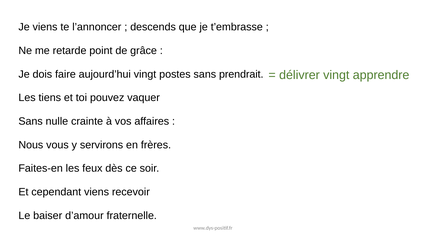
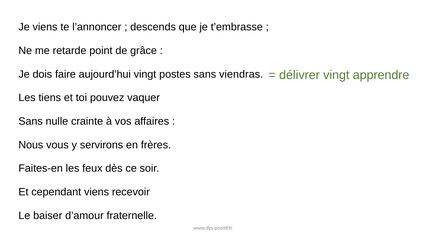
prendrait: prendrait -> viendras (241, 74)
